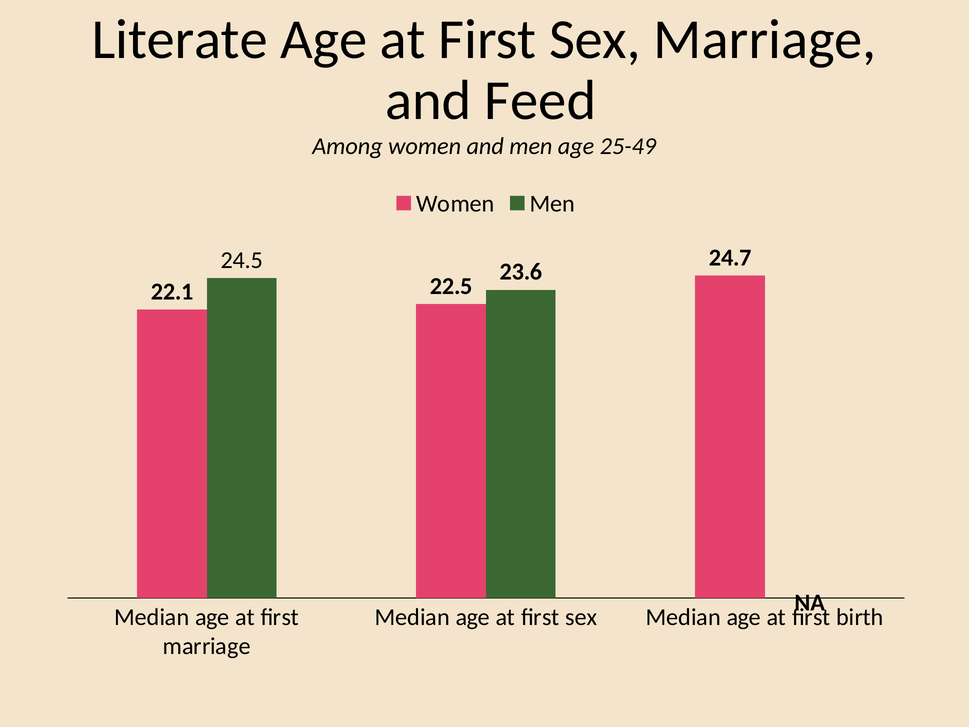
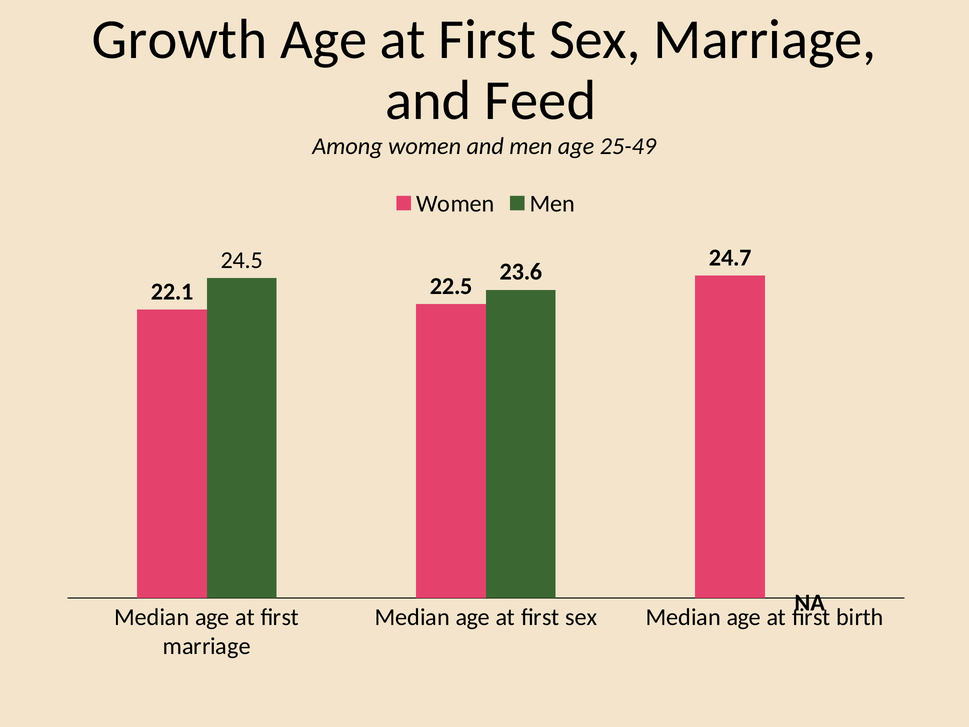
Literate: Literate -> Growth (180, 39)
